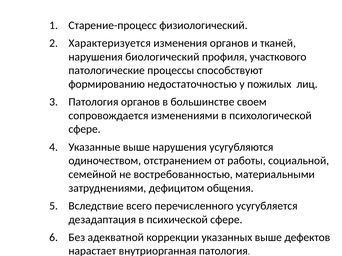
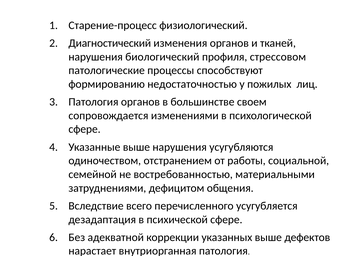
Характеризуется: Характеризуется -> Диагностический (110, 43)
участкового: участкового -> стрессовом (278, 57)
